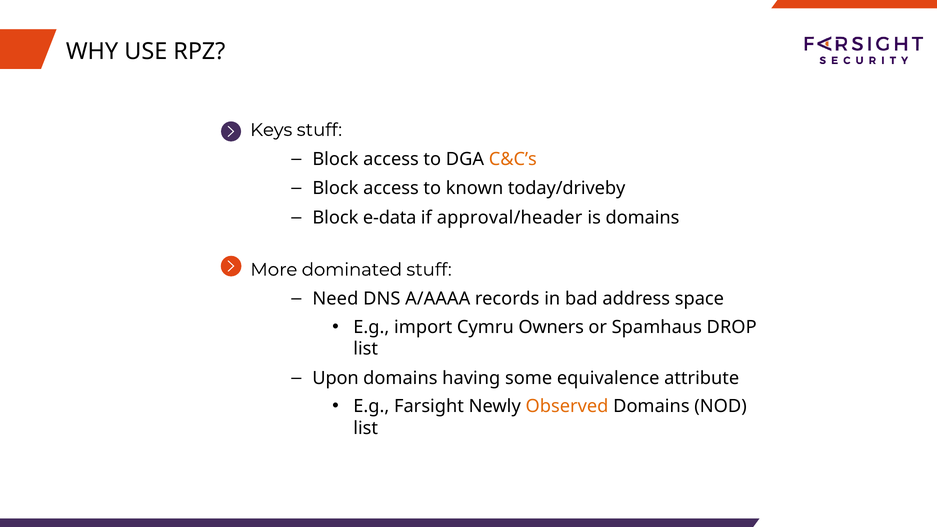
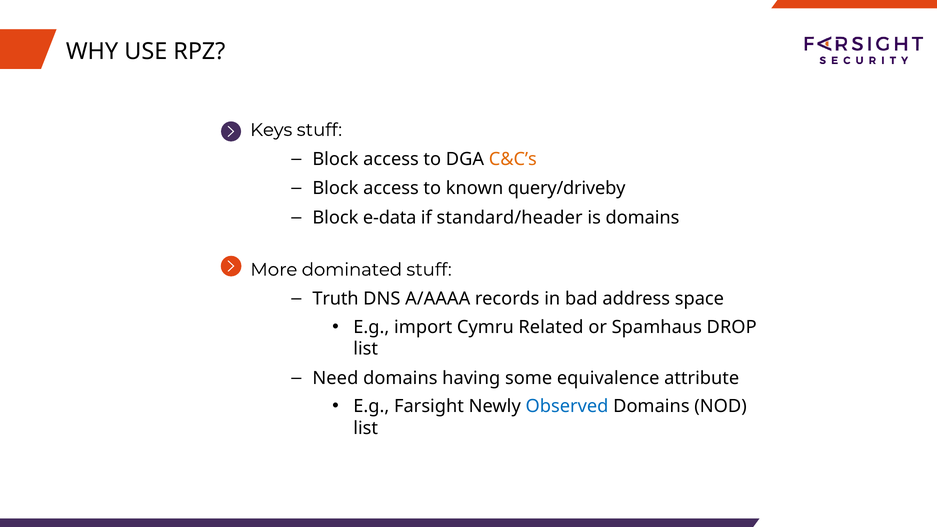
today/driveby: today/driveby -> query/driveby (567, 188)
approval/header: approval/header -> standard/header (510, 218)
Need: Need -> Truth (335, 299)
Owners: Owners -> Related (551, 327)
Upon: Upon -> Need (335, 378)
Observed colour: orange -> blue (567, 406)
